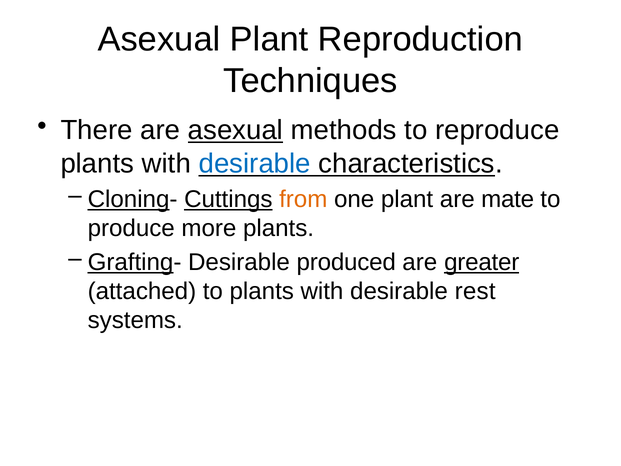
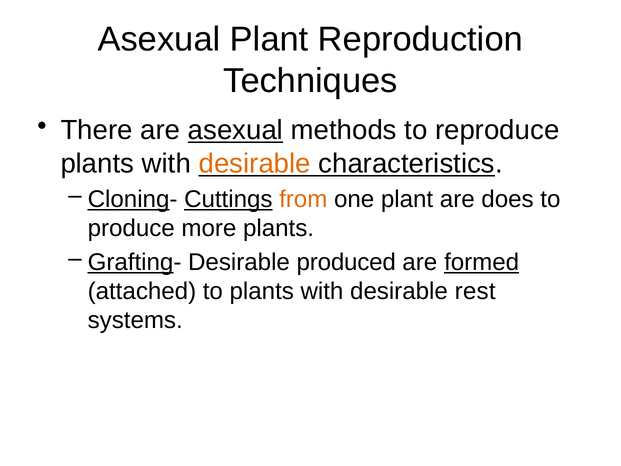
desirable colour: blue -> orange (255, 163)
mate: mate -> does (508, 199)
greater: greater -> formed (482, 262)
